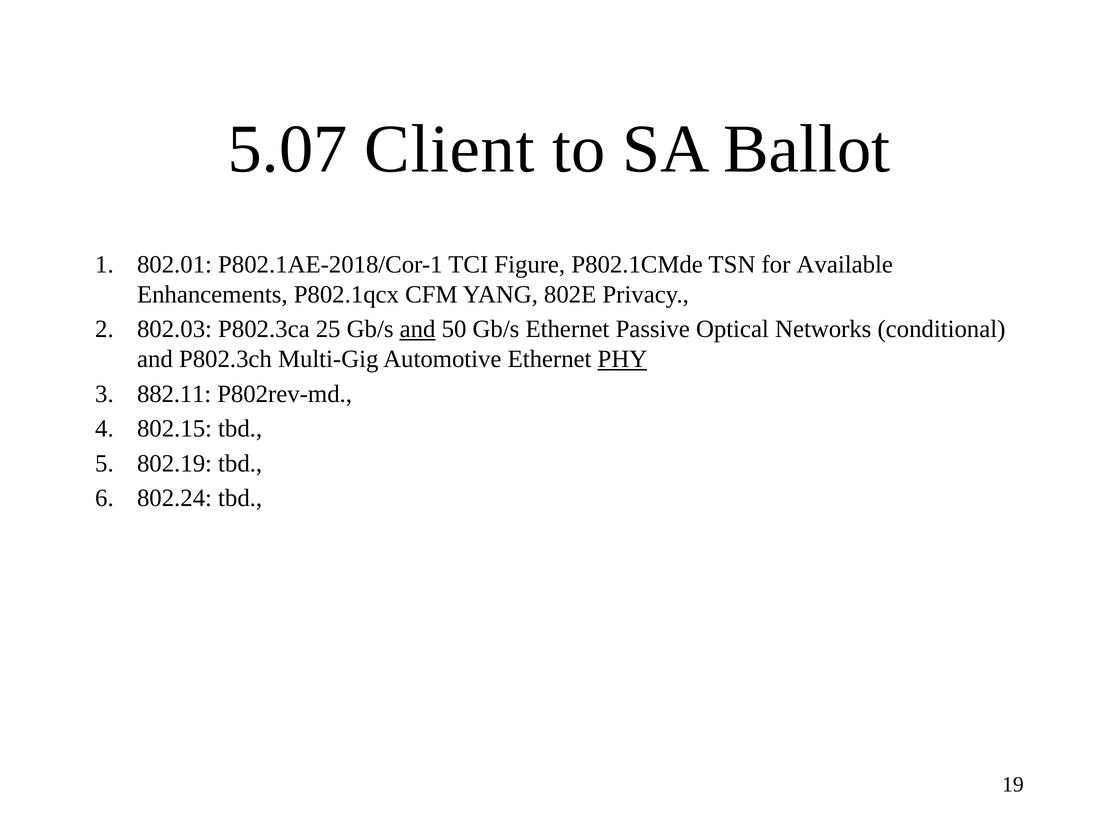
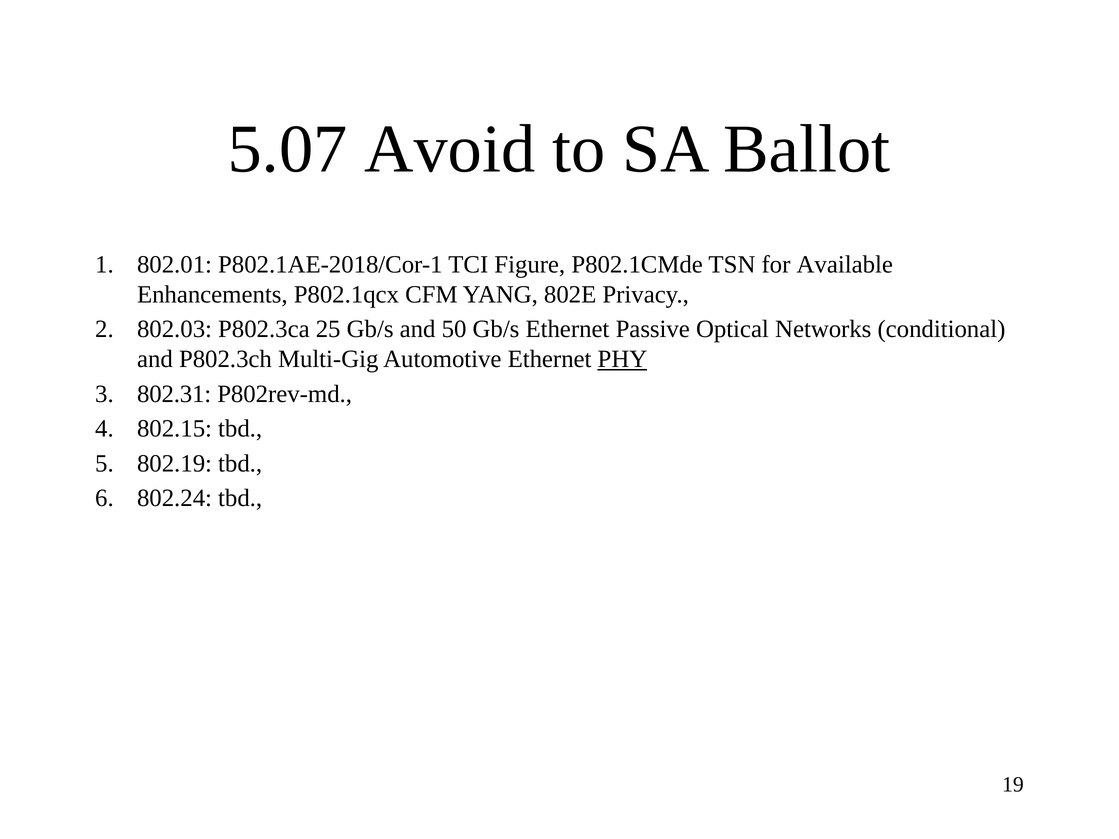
Client: Client -> Avoid (450, 149)
and underline: present -> none (418, 329)
882.11: 882.11 -> 802.31 (174, 394)
